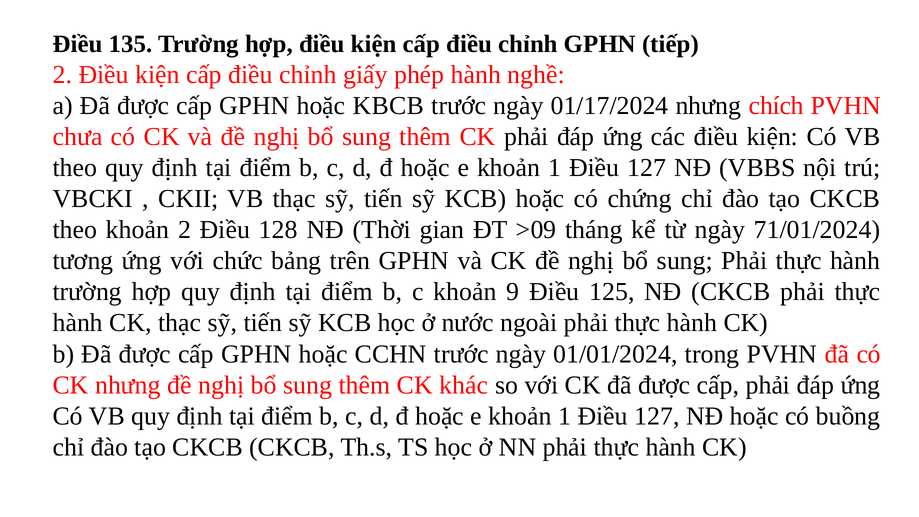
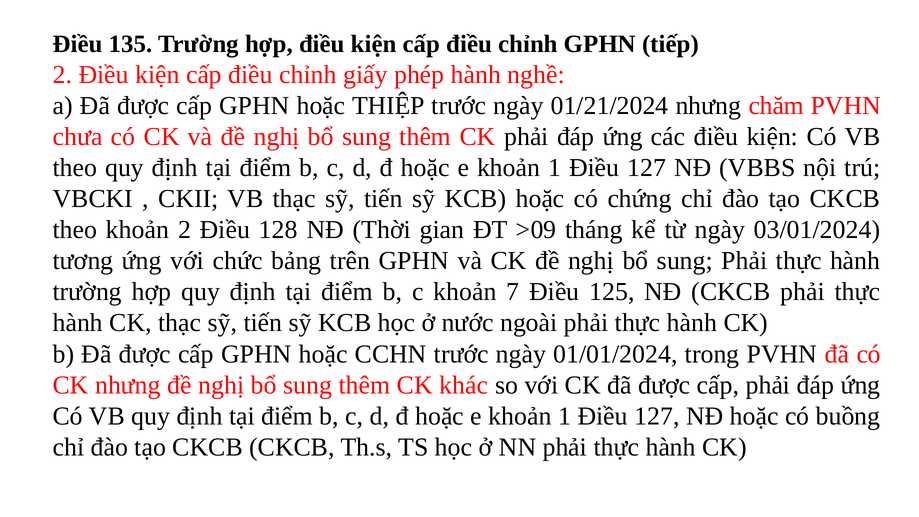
KBCB: KBCB -> THIỆP (389, 106)
01/17/2024: 01/17/2024 -> 01/21/2024 (610, 106)
chích: chích -> chăm (776, 106)
71/01/2024: 71/01/2024 -> 03/01/2024 (817, 230)
9: 9 -> 7 (513, 292)
